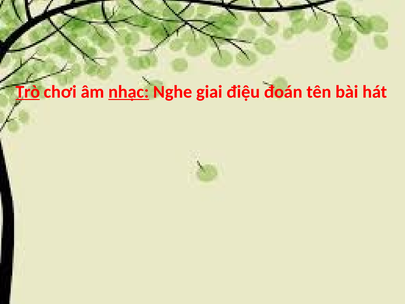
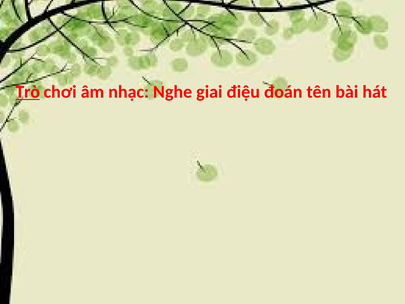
nhạc underline: present -> none (129, 92)
